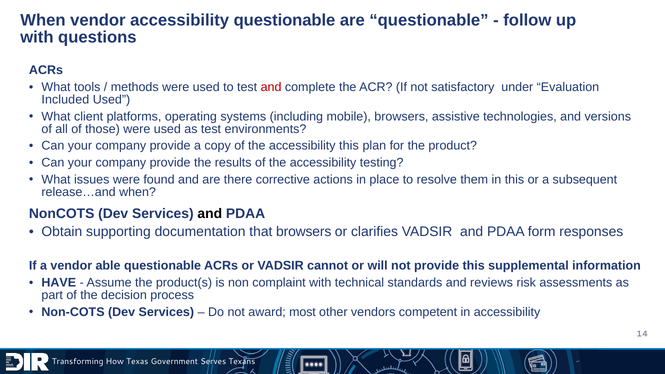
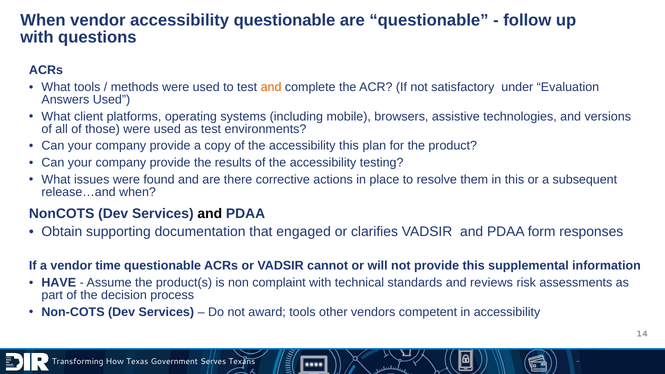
and colour: red -> orange (271, 87)
Included: Included -> Answers (65, 100)
that browsers: browsers -> engaged (304, 232)
able: able -> time (108, 266)
award most: most -> tools (302, 312)
